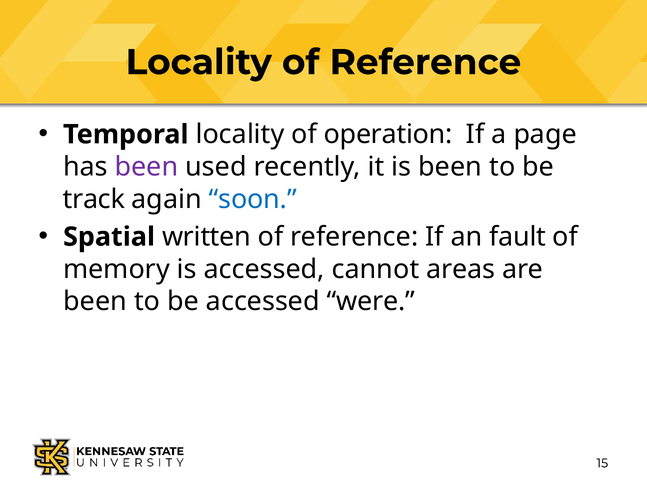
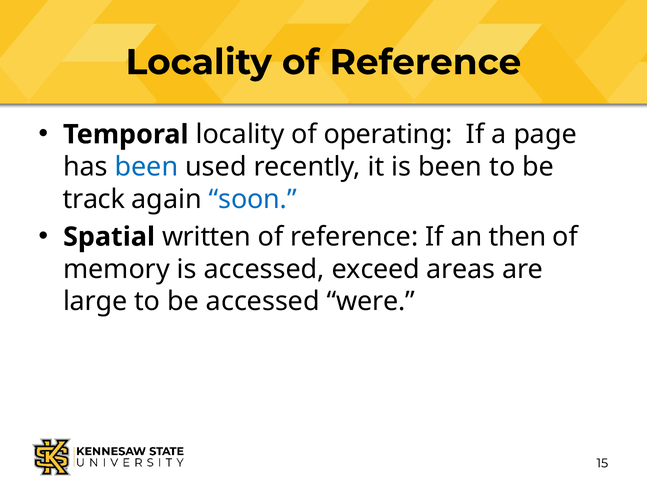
operation: operation -> operating (388, 135)
been colour: purple -> blue (147, 167)
fault: fault -> then (518, 237)
cannot: cannot -> exceed (376, 269)
been: been -> large (95, 302)
